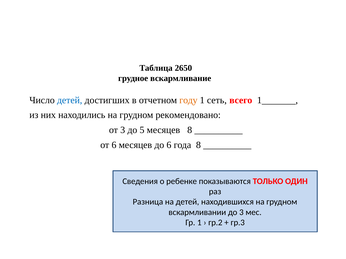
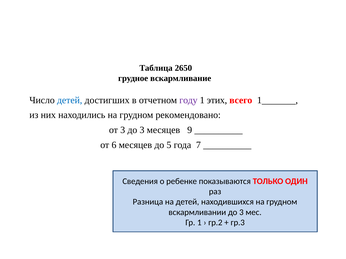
году colour: orange -> purple (188, 100)
сеть: сеть -> этих (217, 100)
3 до 5: 5 -> 3 (142, 130)
месяцев 8: 8 -> 9 (190, 130)
до 6: 6 -> 5 (169, 145)
года 8: 8 -> 7 (198, 145)
